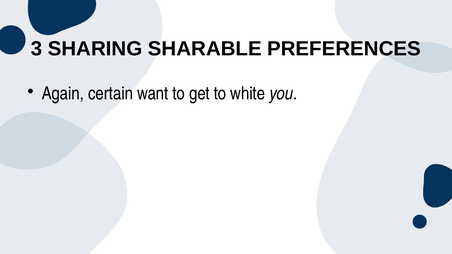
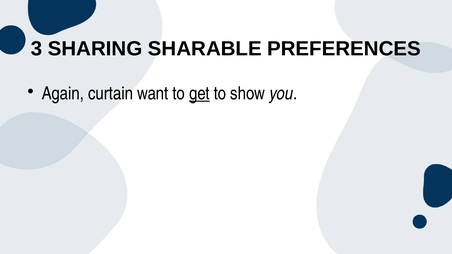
certain: certain -> curtain (111, 94)
get underline: none -> present (199, 94)
white: white -> show (248, 94)
